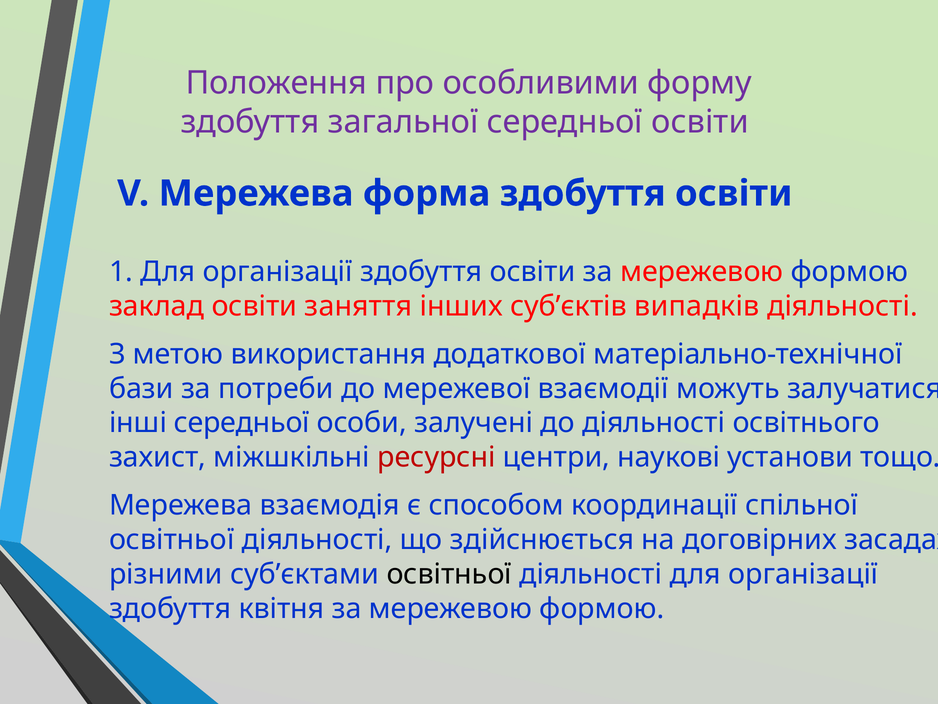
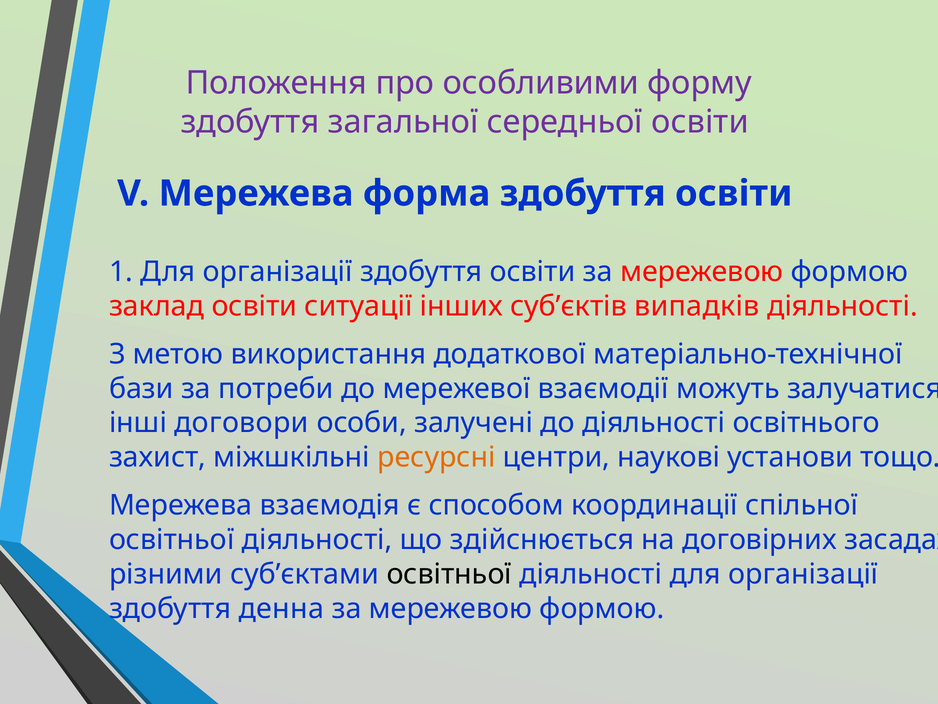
заняття: заняття -> ситуації (358, 306)
інші середньої: середньої -> договори (242, 423)
ресурсні colour: red -> orange (436, 457)
квітня: квітня -> денна (281, 608)
